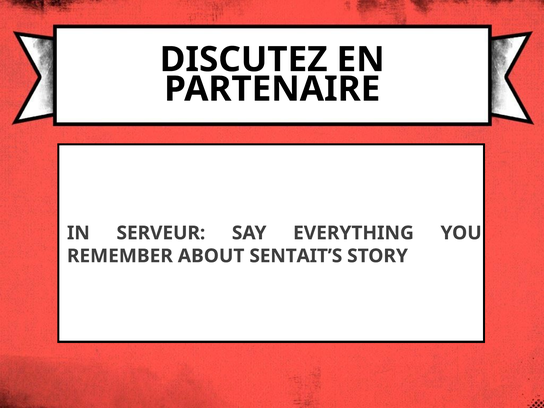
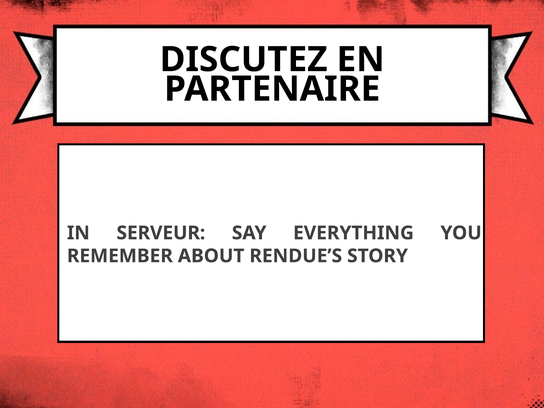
SENTAIT’S: SENTAIT’S -> RENDUE’S (296, 256)
